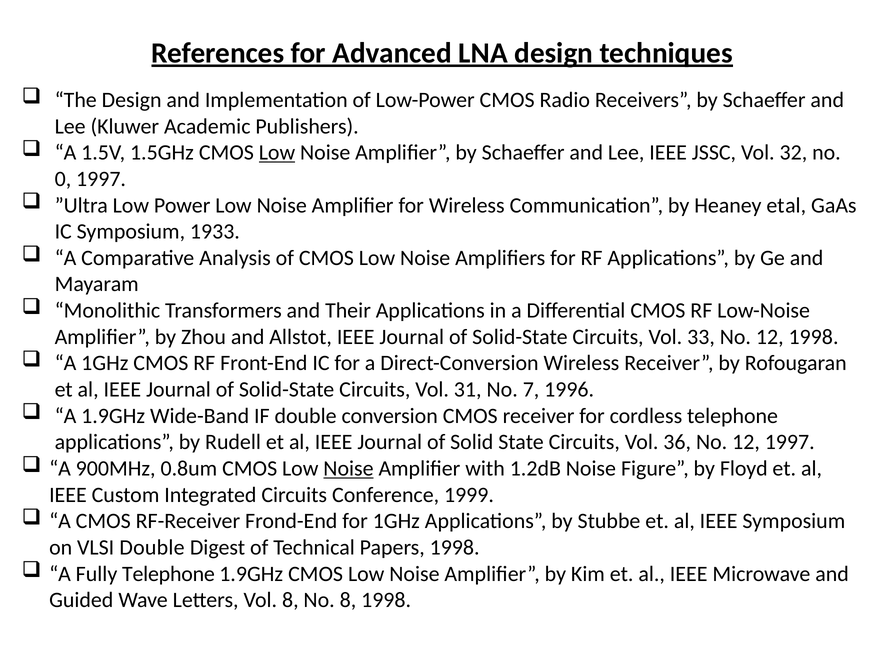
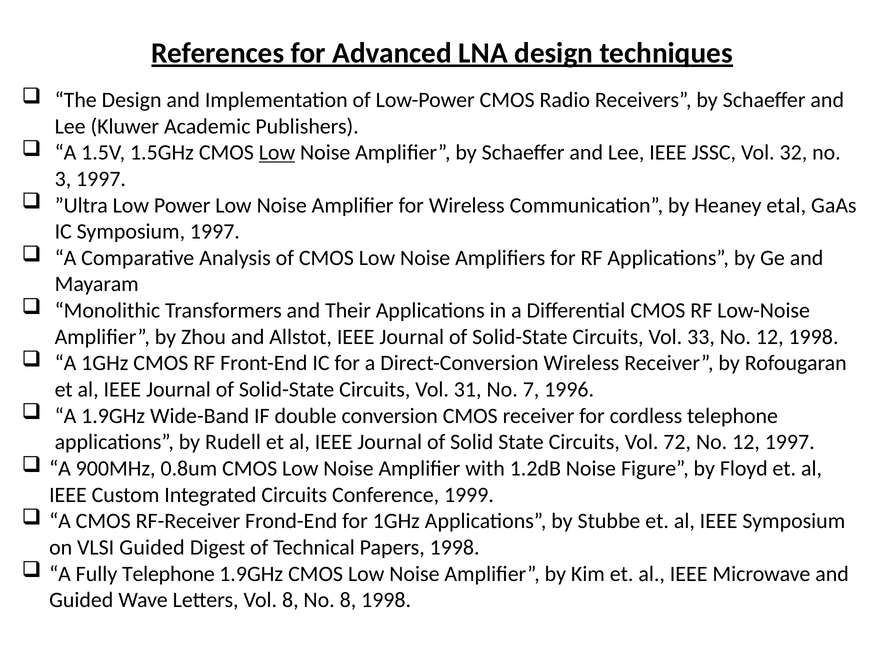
0: 0 -> 3 (63, 179)
Symposium 1933: 1933 -> 1997 (215, 232)
36: 36 -> 72 (677, 442)
Noise underline: present -> none (348, 468)
VLSI Double: Double -> Guided (152, 547)
